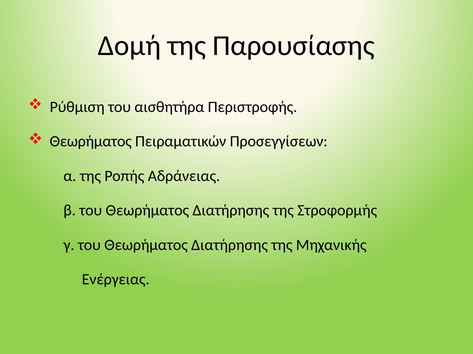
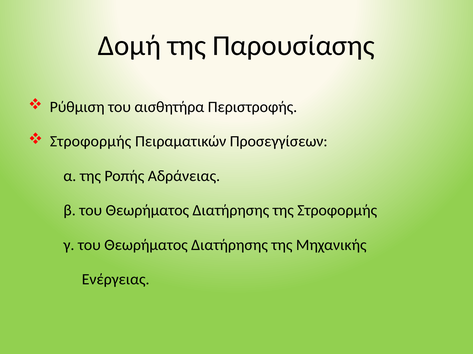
Θεωρήματος: Θεωρήματος -> Στροφορμής (91, 142)
